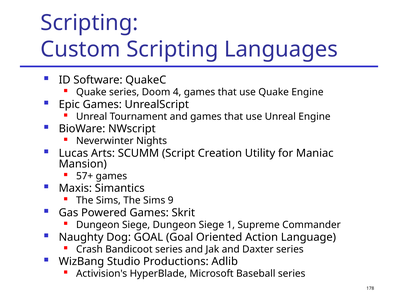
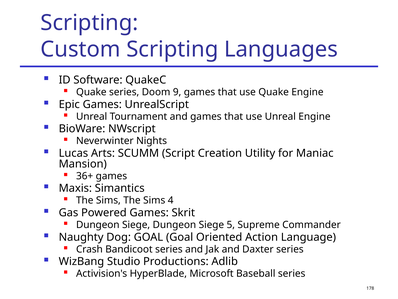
4: 4 -> 9 (177, 92)
57+: 57+ -> 36+ (85, 176)
9: 9 -> 4 (171, 200)
1: 1 -> 5 (231, 224)
